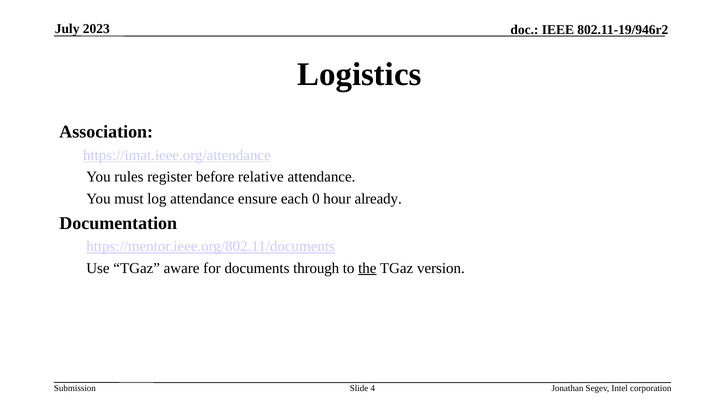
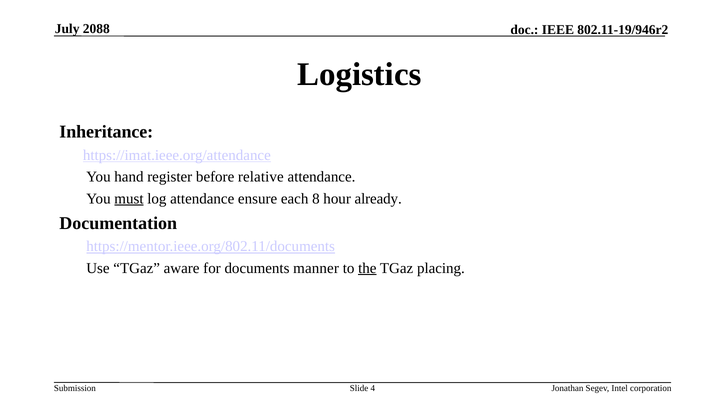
2023: 2023 -> 2088 (96, 29)
Association: Association -> Inheritance (106, 132)
rules: rules -> hand (129, 177)
must underline: none -> present (129, 198)
0: 0 -> 8 (316, 198)
through: through -> manner (316, 268)
version: version -> placing (441, 268)
